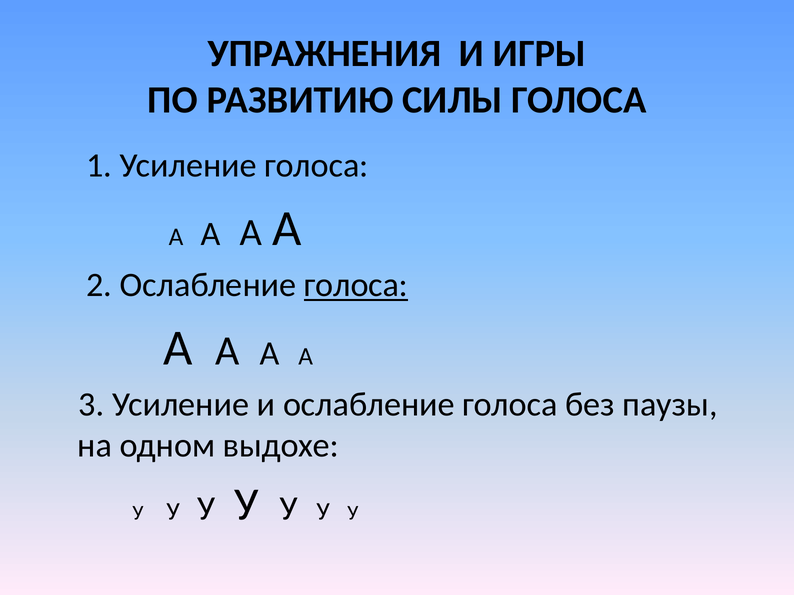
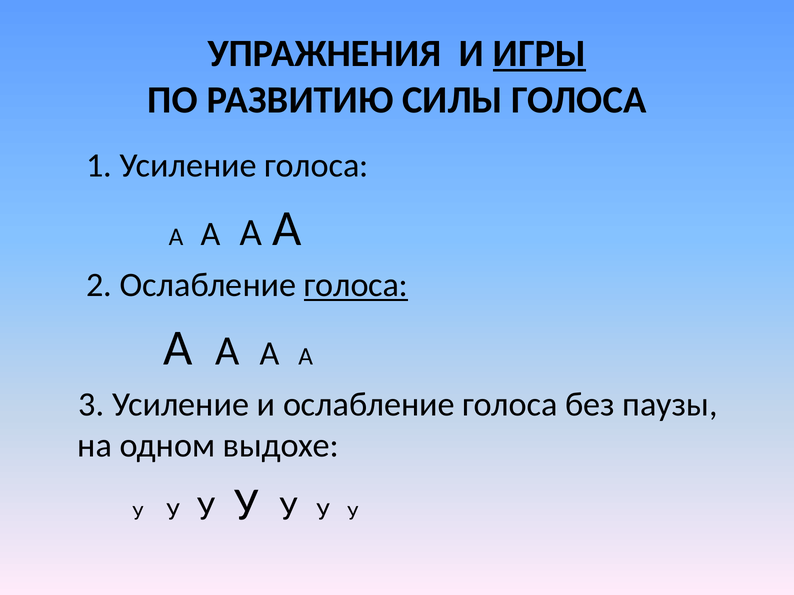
ИГРЫ underline: none -> present (539, 54)
